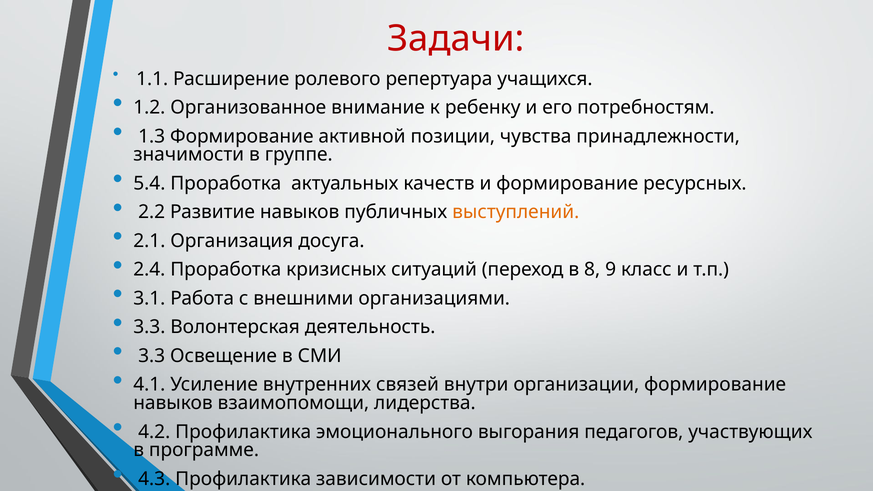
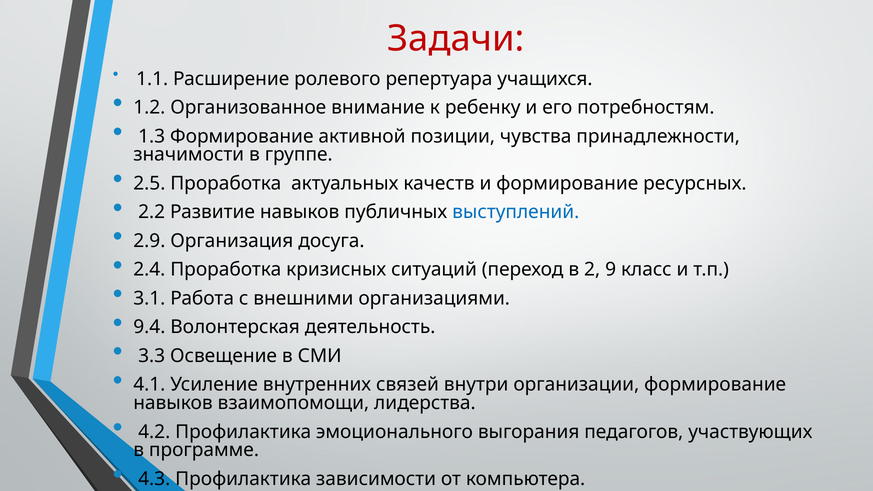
5.4: 5.4 -> 2.5 (149, 183)
выступлений colour: orange -> blue (516, 212)
2.1: 2.1 -> 2.9 (149, 241)
8: 8 -> 2 (592, 270)
3.3: 3.3 -> 9.4 (149, 327)
